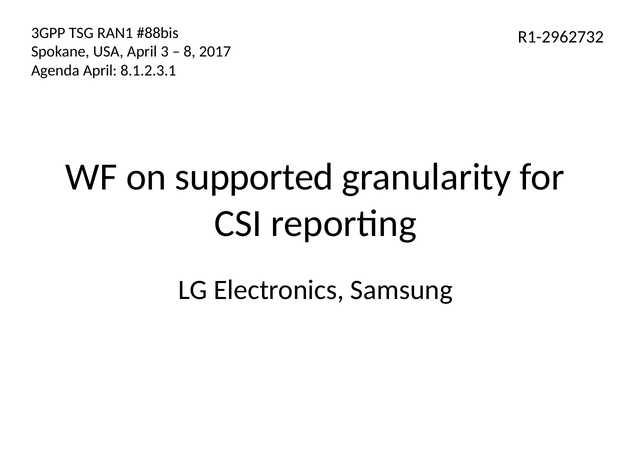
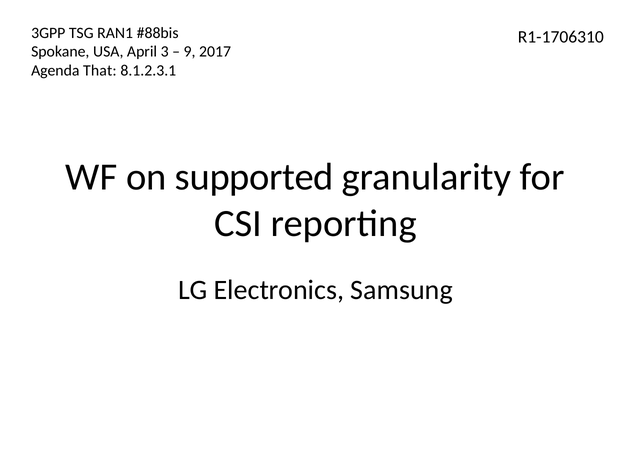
R1-2962732: R1-2962732 -> R1-1706310 (561, 37)
8: 8 -> 9 (190, 52)
Agenda April: April -> That (100, 71)
